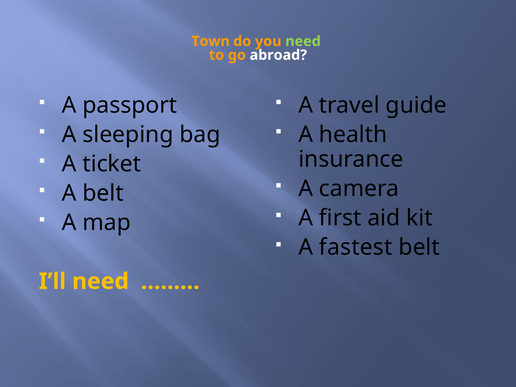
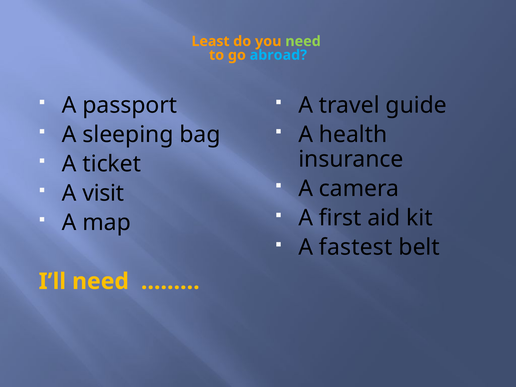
Town: Town -> Least (211, 41)
abroad colour: white -> light blue (278, 55)
A belt: belt -> visit (103, 193)
